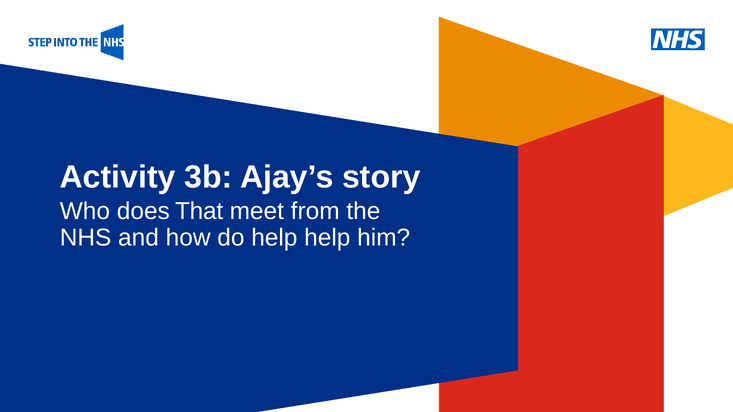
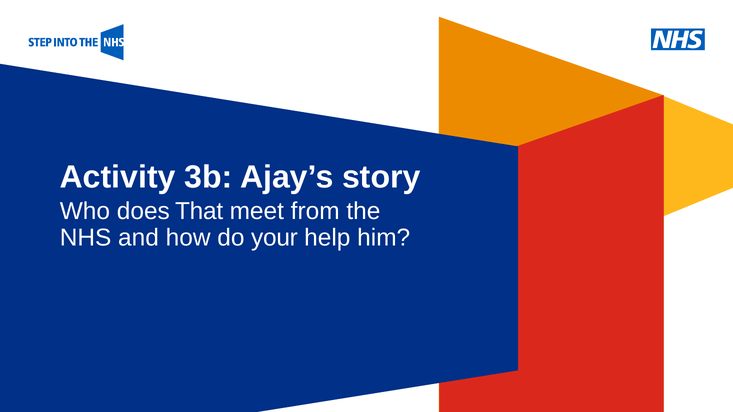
do help: help -> your (274, 238)
